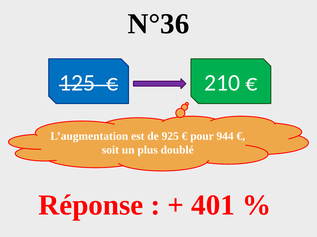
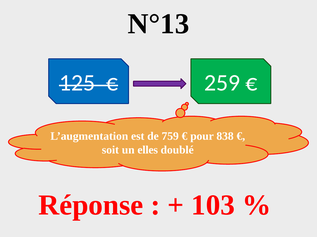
N°36: N°36 -> N°13 (158, 24)
210: 210 -> 259 (222, 83)
925: 925 -> 759 (170, 137)
944: 944 -> 838 (225, 137)
plus: plus -> elles (148, 150)
401: 401 -> 103 (213, 206)
